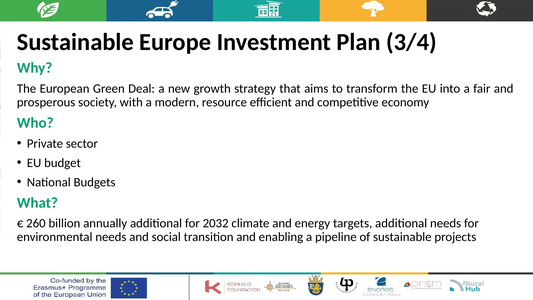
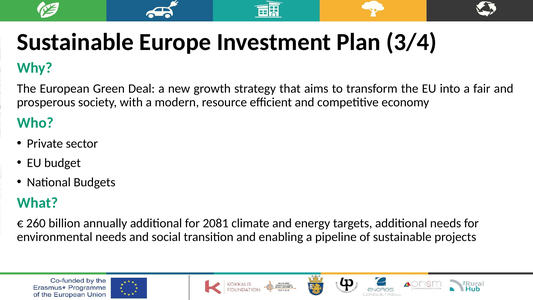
2032: 2032 -> 2081 (216, 223)
